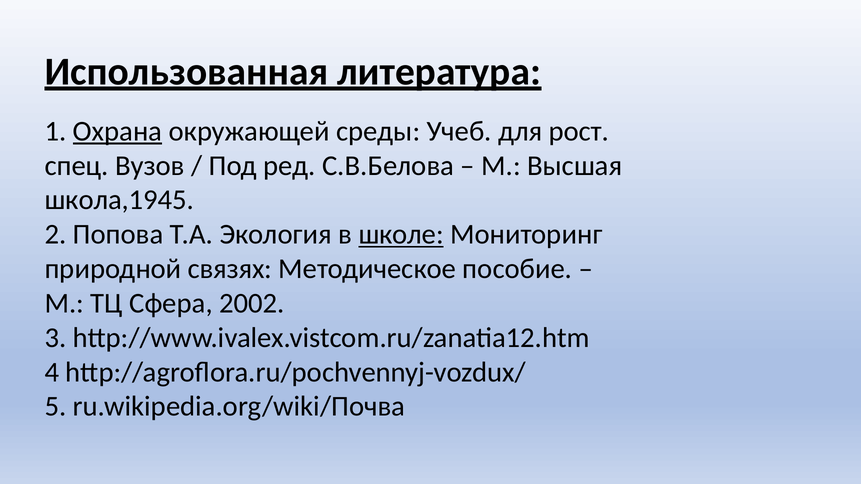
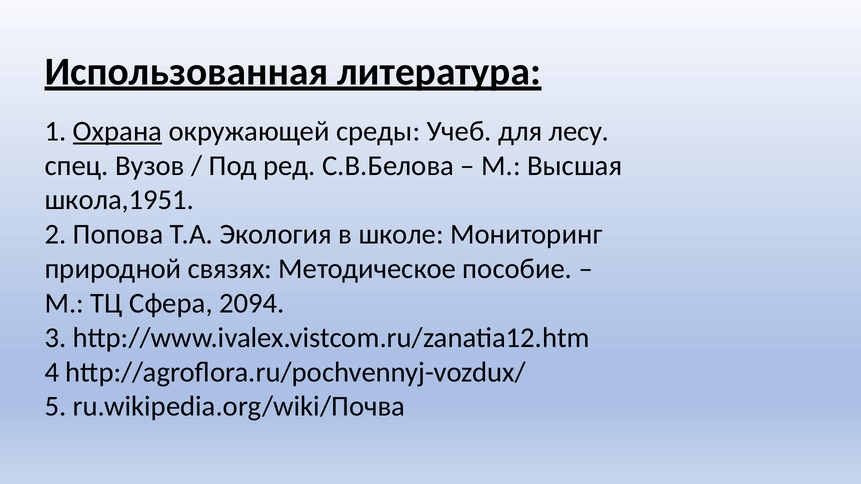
рост: рост -> лесу (579, 131)
школа,1945: школа,1945 -> школа,1951 (119, 200)
школе underline: present -> none (401, 235)
2002: 2002 -> 2094 (252, 303)
